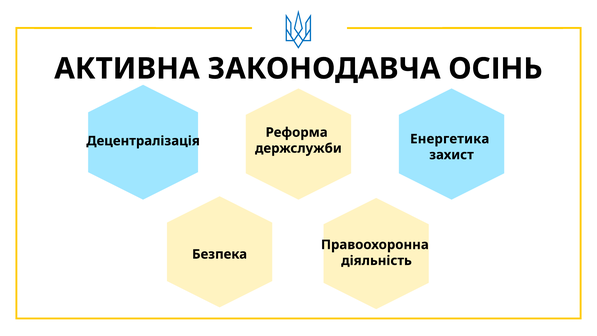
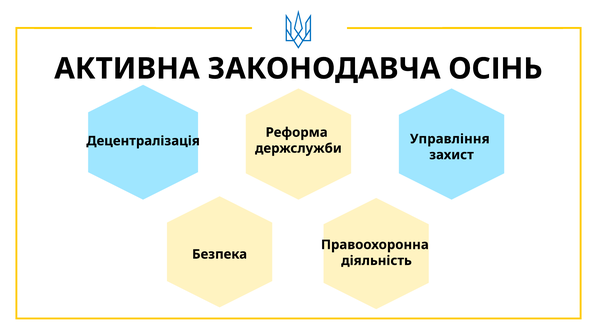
Енергетика: Енергетика -> Управління (450, 139)
